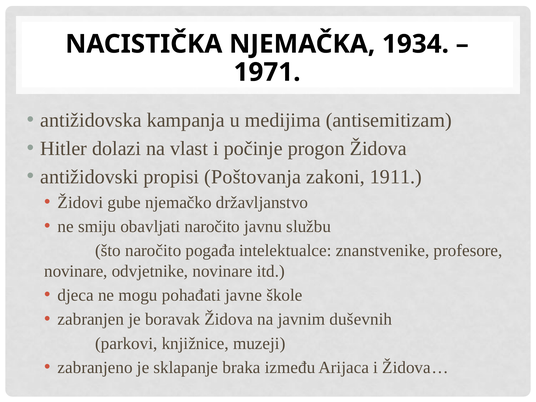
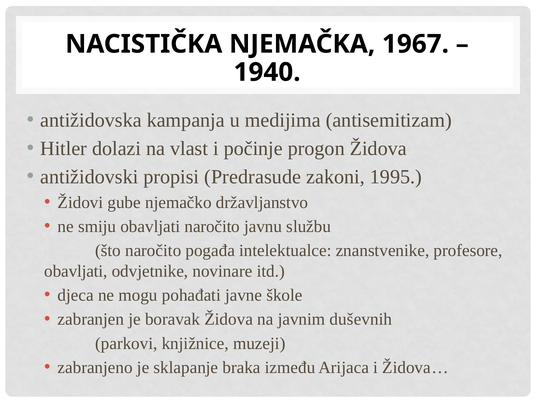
1934: 1934 -> 1967 (415, 44)
1971: 1971 -> 1940 (267, 72)
Poštovanja: Poštovanja -> Predrasude (253, 177)
1911: 1911 -> 1995 (396, 177)
novinare: novinare -> obavljati (76, 271)
